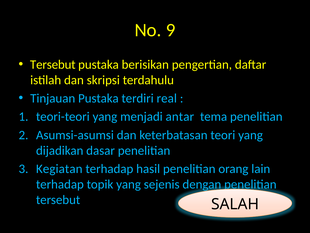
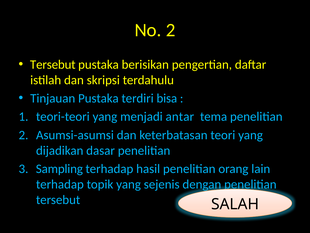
No 9: 9 -> 2 (171, 30)
real: real -> bisa (167, 98)
Kegiatan: Kegiatan -> Sampling (59, 168)
